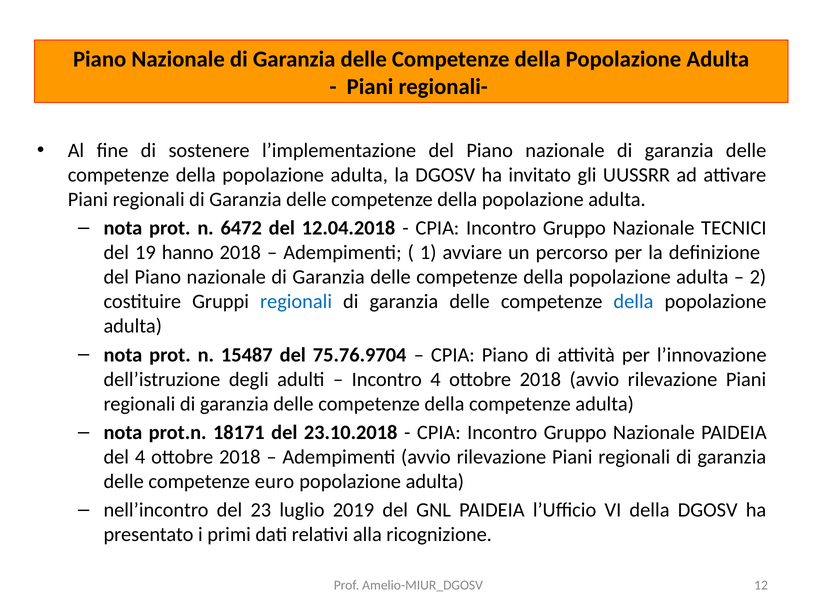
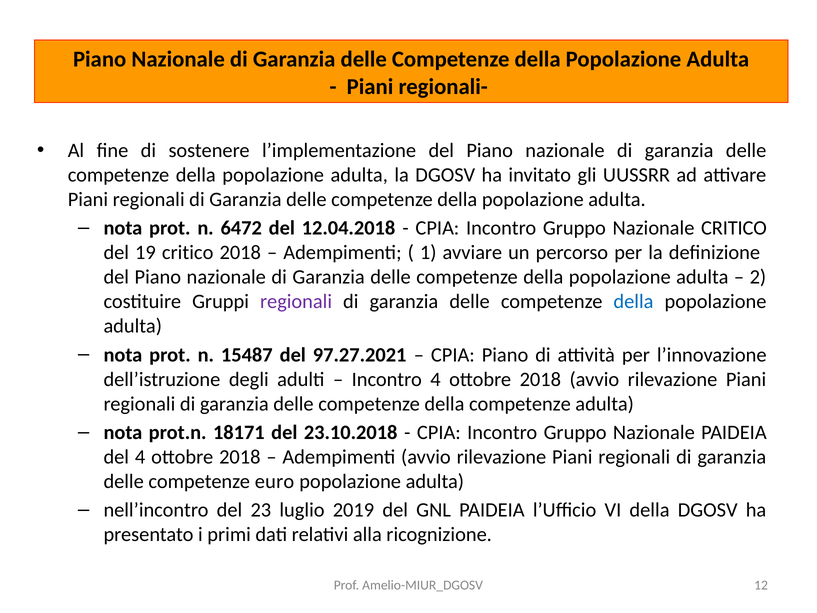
Nazionale TECNICI: TECNICI -> CRITICO (734, 228)
19 hanno: hanno -> critico (188, 253)
regionali colour: blue -> purple (296, 302)
75.76.9704: 75.76.9704 -> 97.27.2021 (360, 355)
